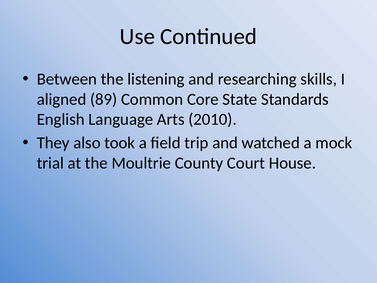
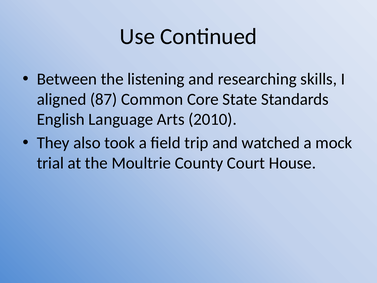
89: 89 -> 87 (104, 99)
